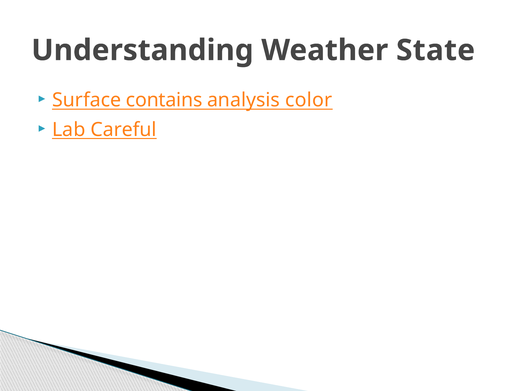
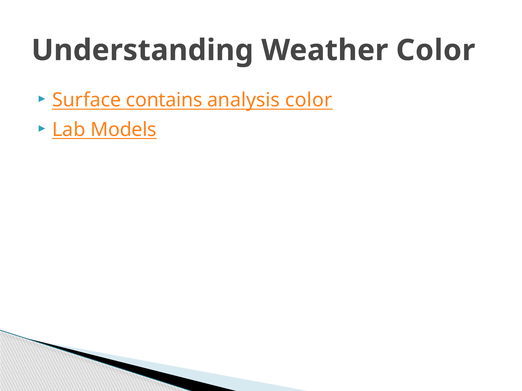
Weather State: State -> Color (436, 50)
Careful: Careful -> Models (124, 130)
